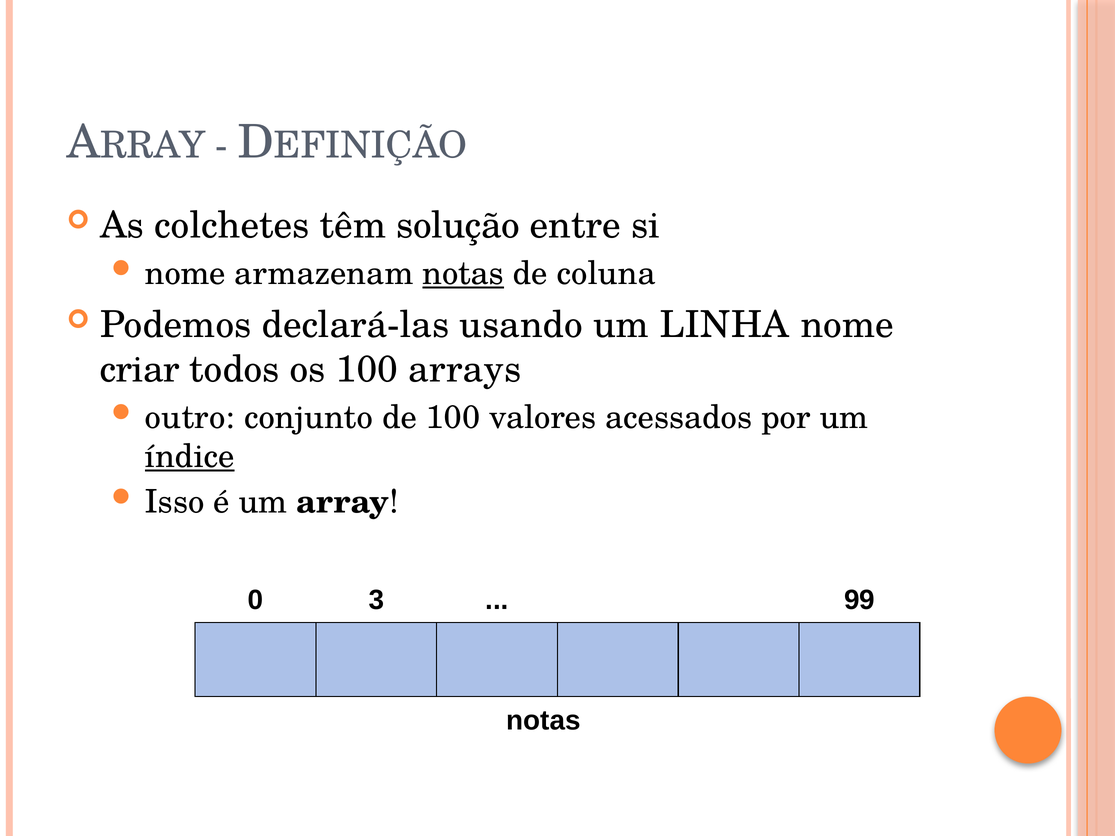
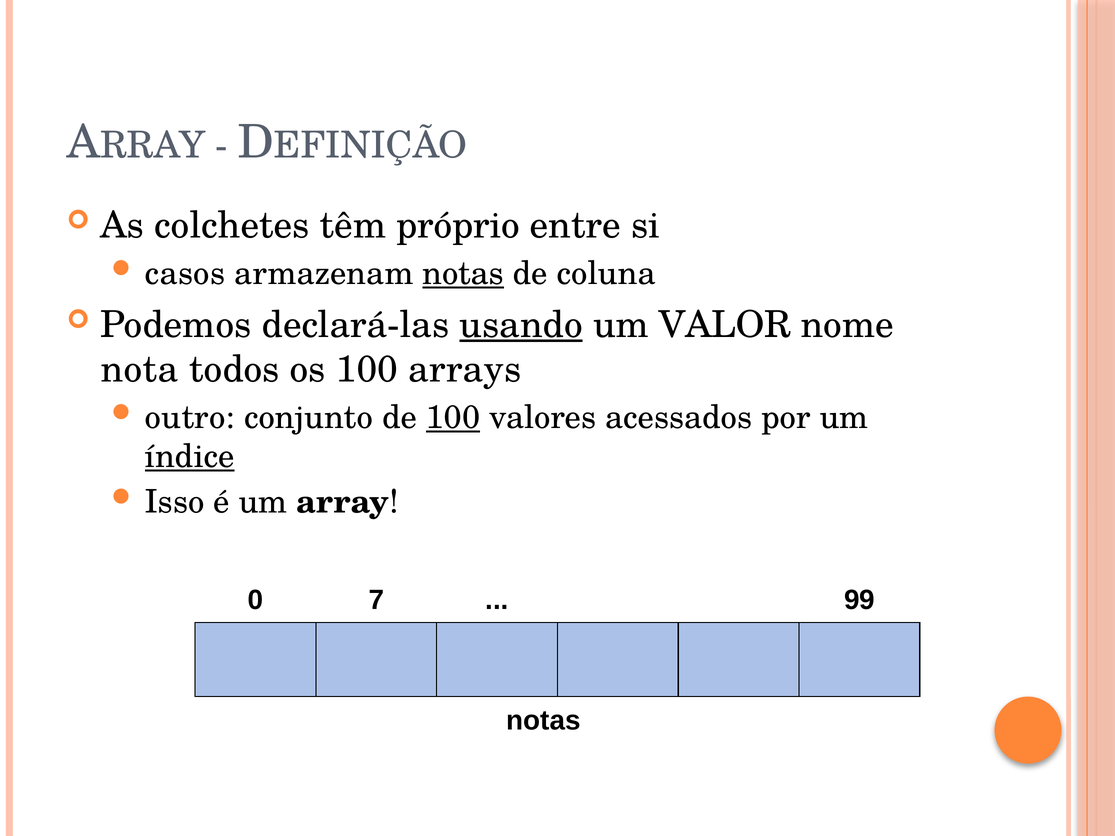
solução: solução -> próprio (458, 226)
nome: nome -> casos (185, 274)
usando underline: none -> present (521, 325)
LINHA: LINHA -> VALOR (725, 325)
criar: criar -> nota (139, 370)
100 underline: none -> present (453, 418)
3: 3 -> 7 (376, 600)
